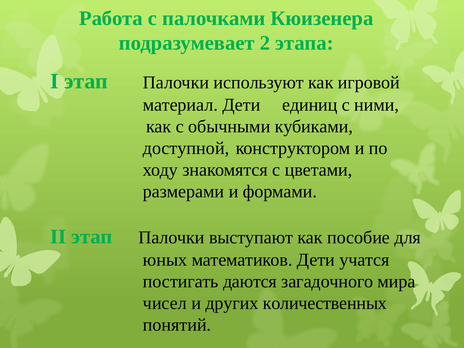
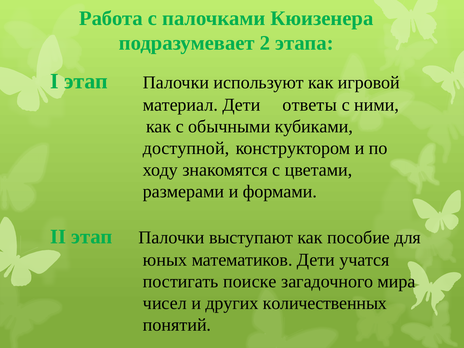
единиц: единиц -> ответы (310, 105)
даются: даются -> поиске (250, 281)
